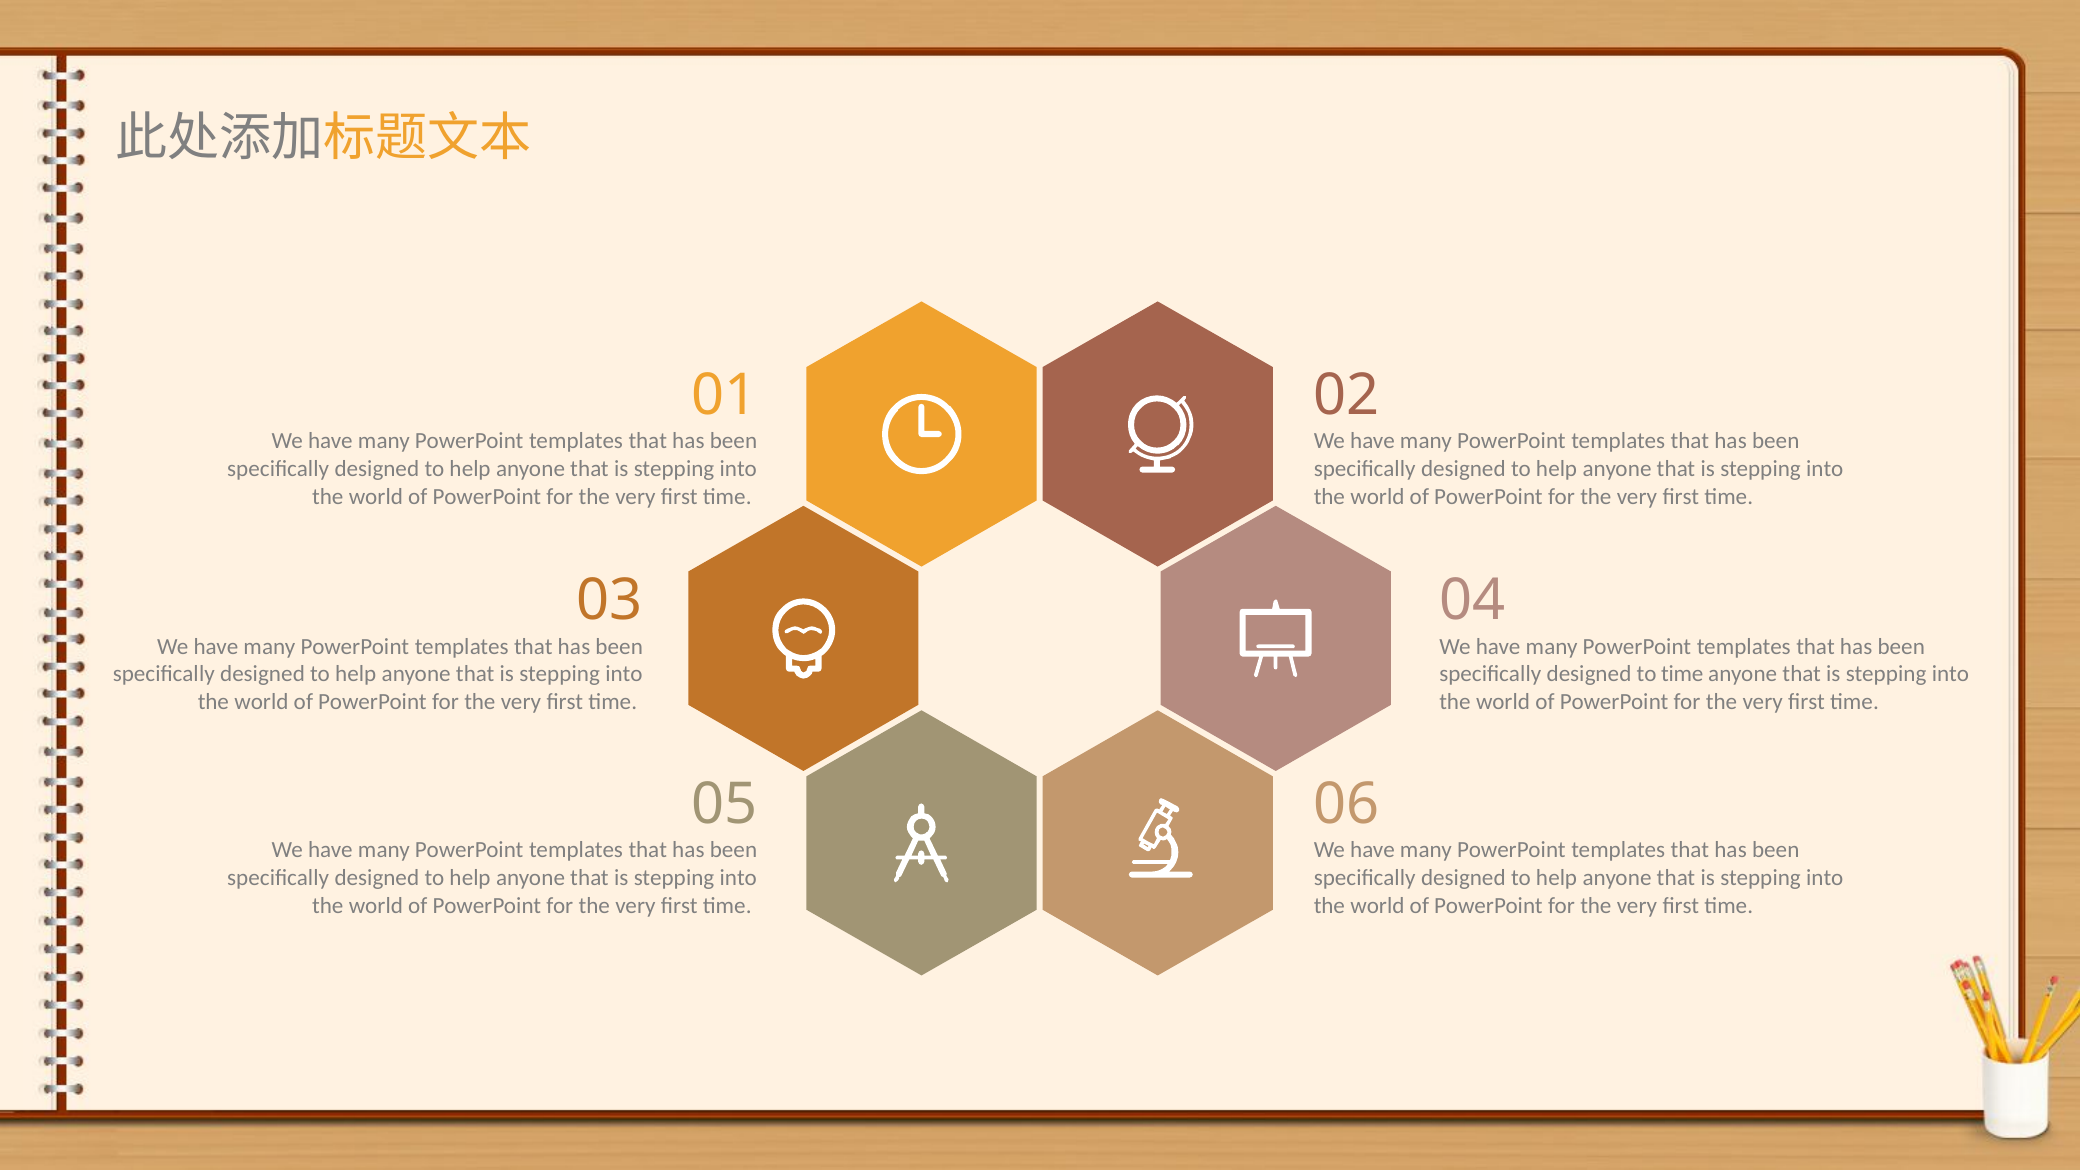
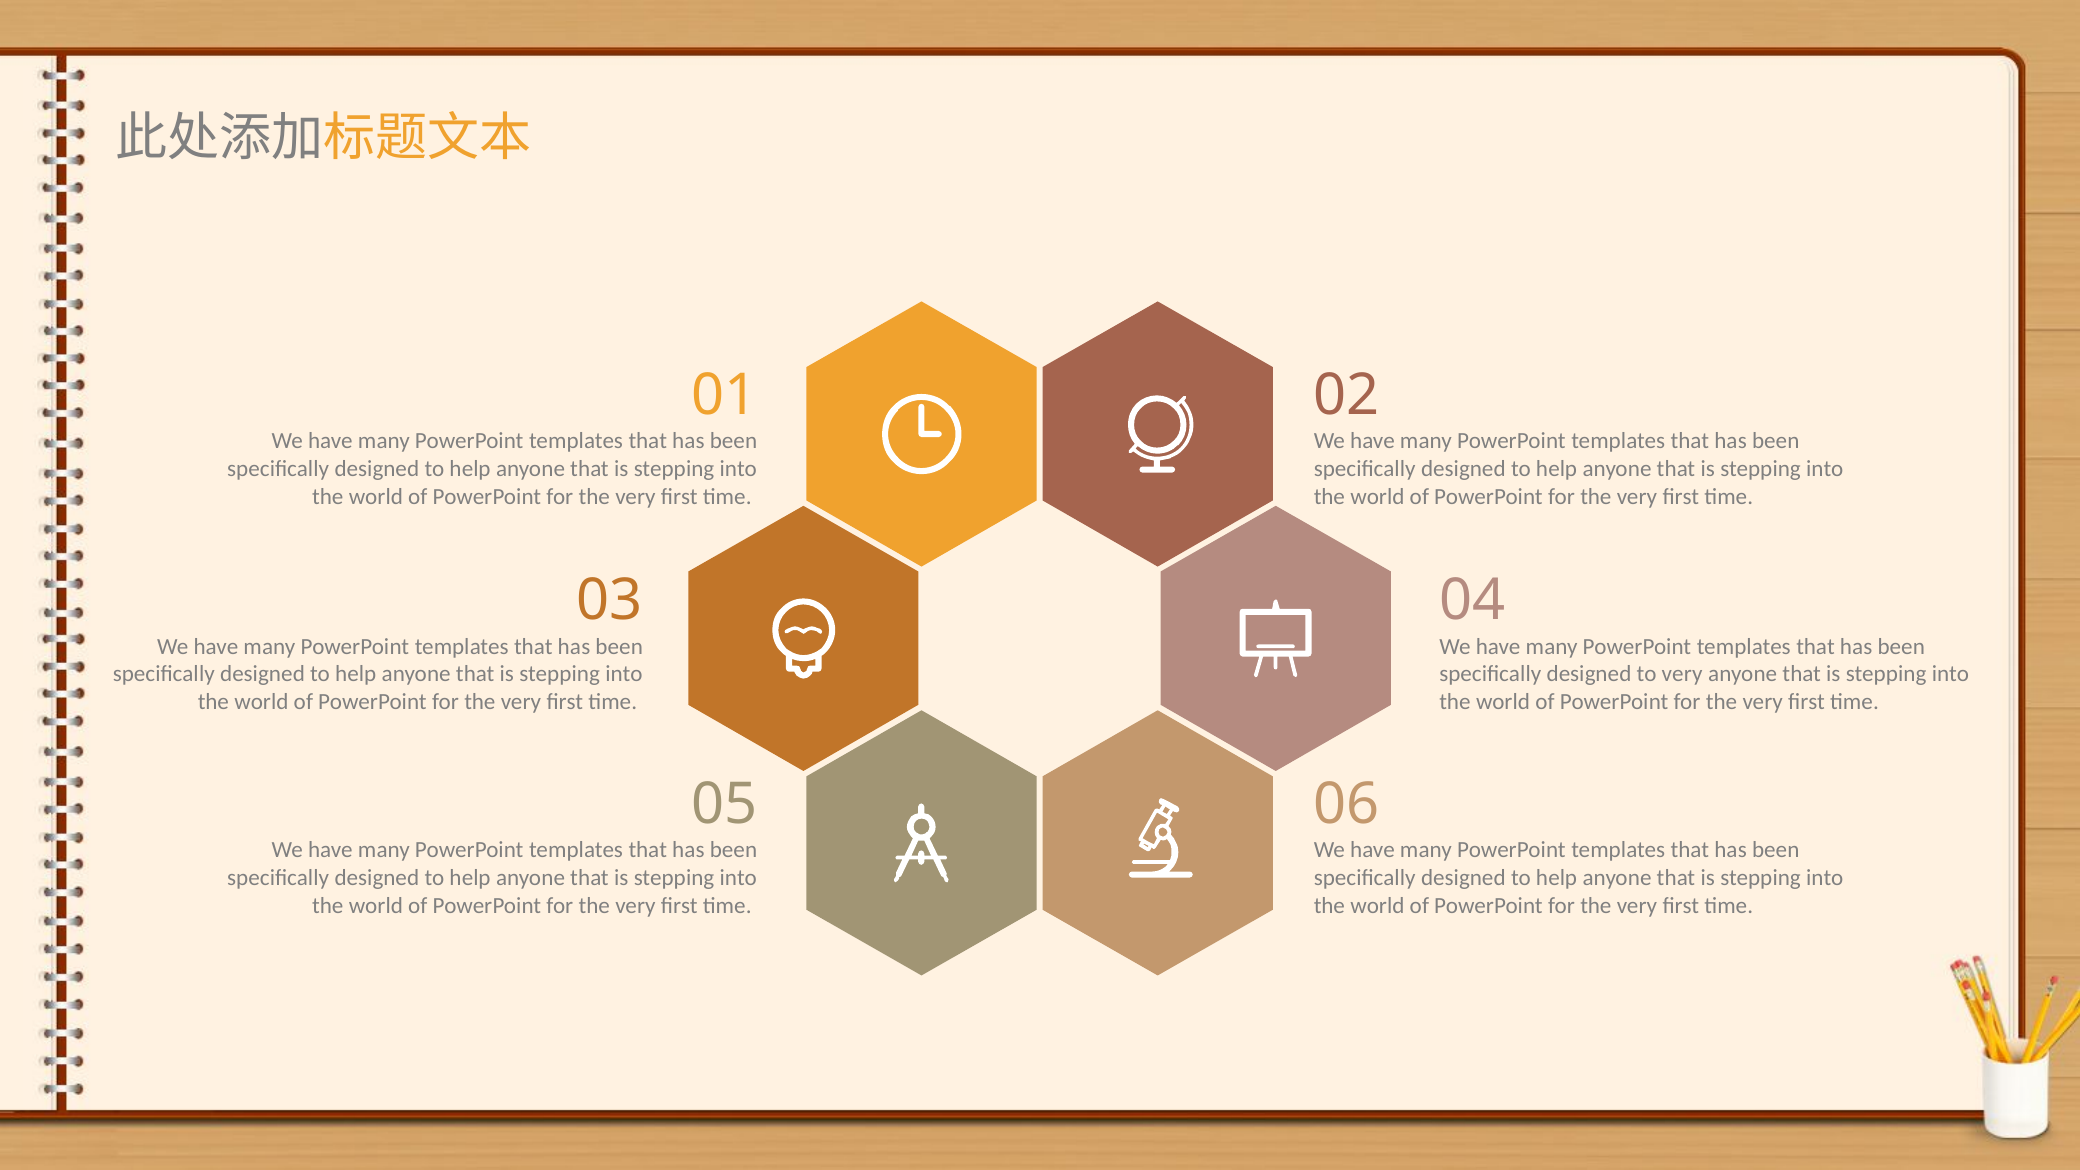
to time: time -> very (1682, 674)
